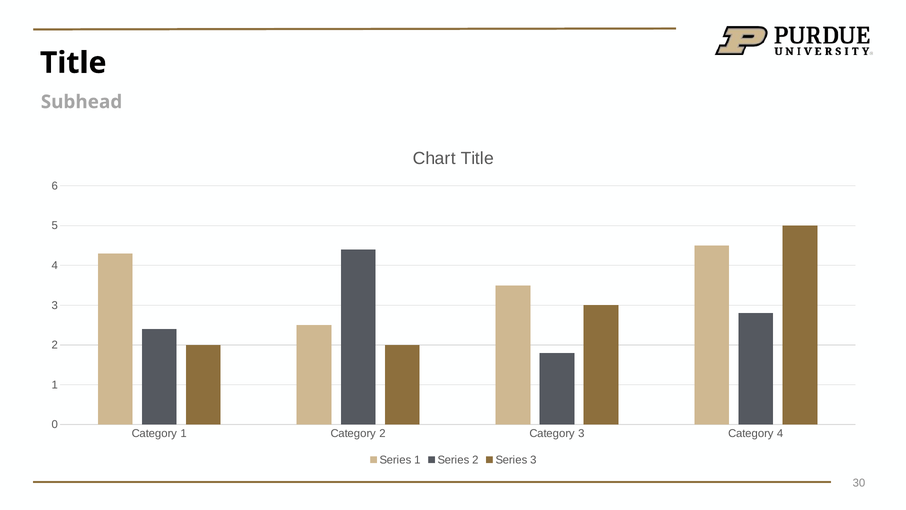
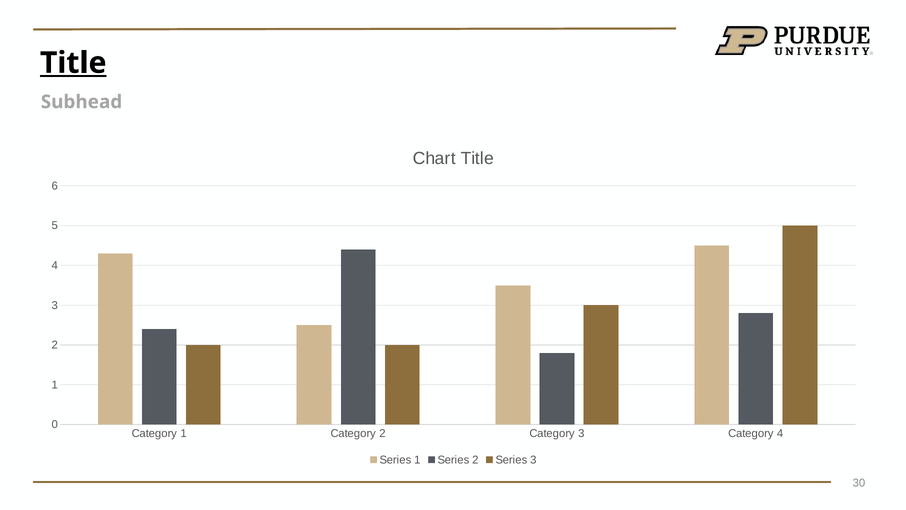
Title underline: none -> present (73, 63)
